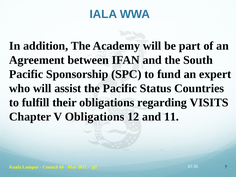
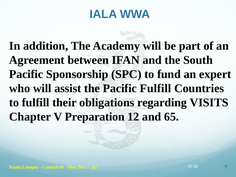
Pacific Status: Status -> Fulfill (155, 88)
V Obligations: Obligations -> Preparation (95, 117)
11: 11 -> 65 (171, 117)
